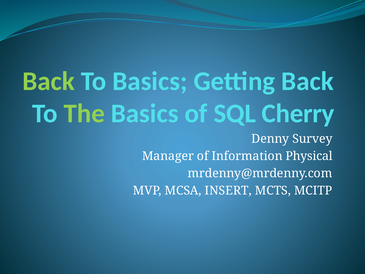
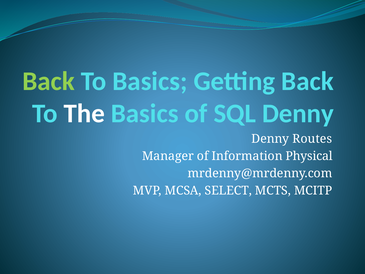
The colour: light green -> white (84, 113)
SQL Cherry: Cherry -> Denny (298, 113)
Survey: Survey -> Routes (312, 139)
INSERT: INSERT -> SELECT (228, 191)
